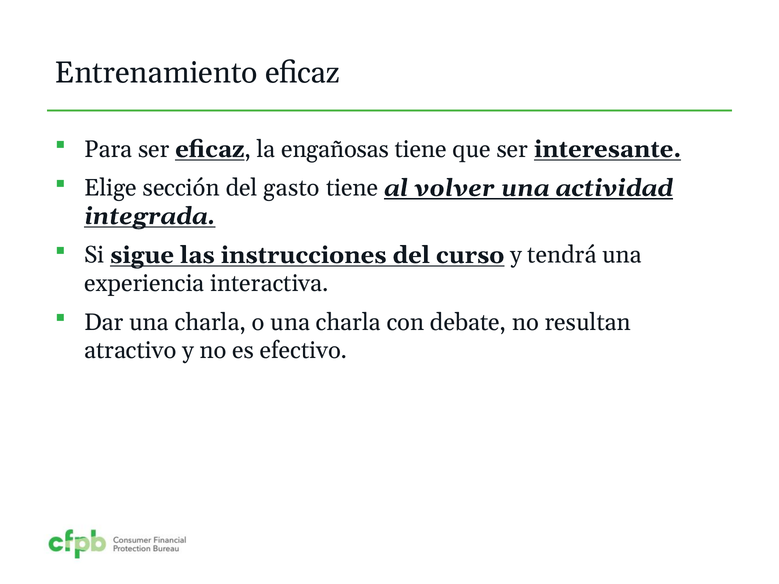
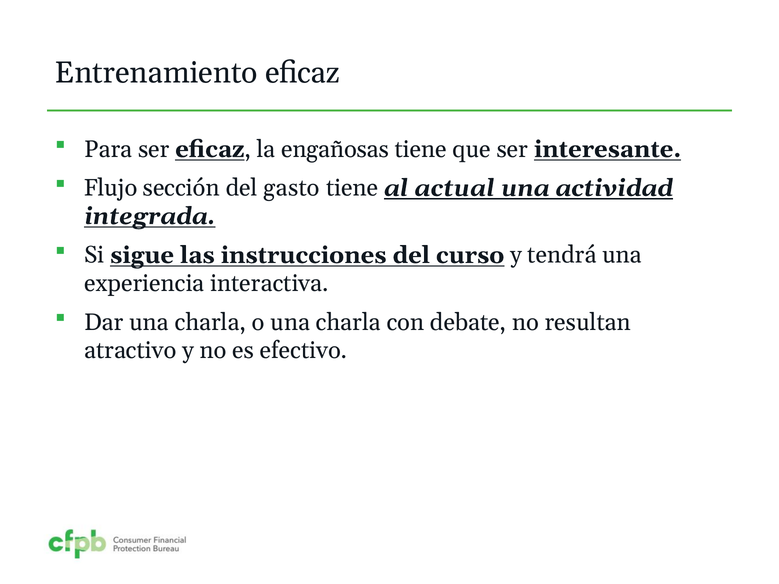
Elige: Elige -> Flujo (111, 188)
volver: volver -> actual (455, 188)
